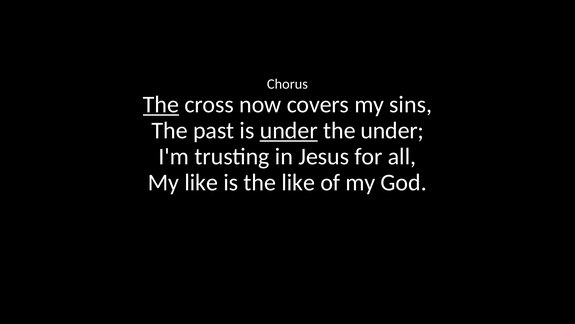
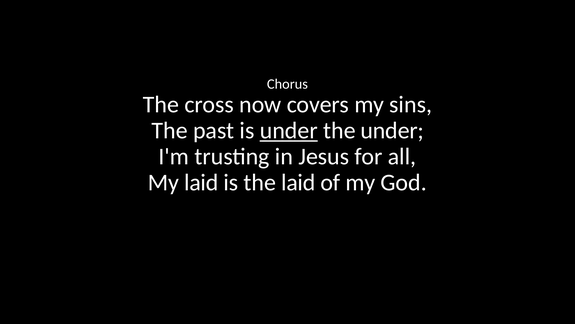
The underline: present -> none (161, 105)
My like: like -> laid (201, 182)
the like: like -> laid (298, 182)
